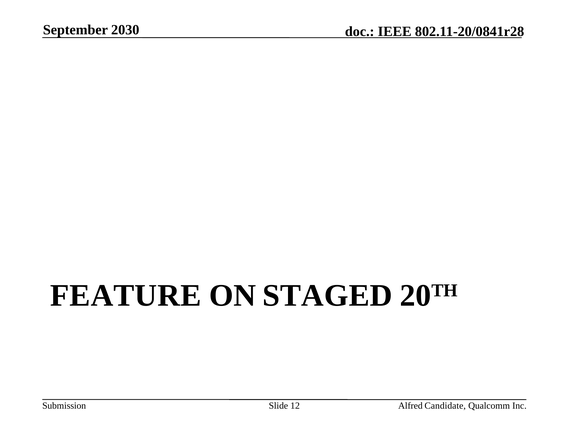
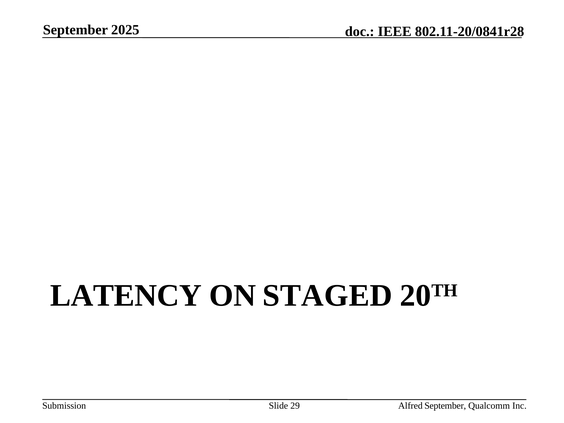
2030: 2030 -> 2025 (125, 30)
FEATURE: FEATURE -> LATENCY (126, 296)
12: 12 -> 29 (295, 406)
Alfred Candidate: Candidate -> September (445, 406)
